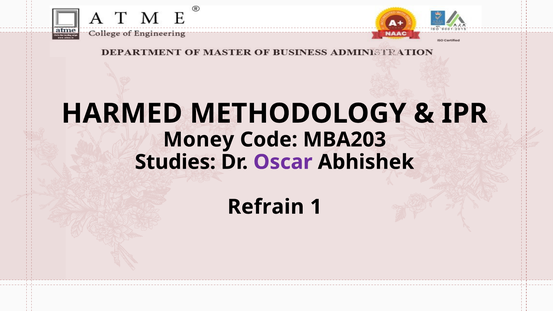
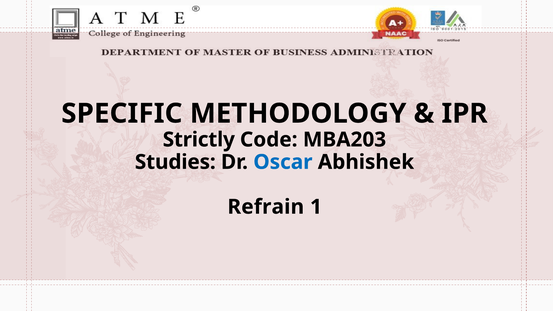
HARMED: HARMED -> SPECIFIC (122, 113)
Money: Money -> Strictly (199, 140)
Oscar colour: purple -> blue (283, 162)
